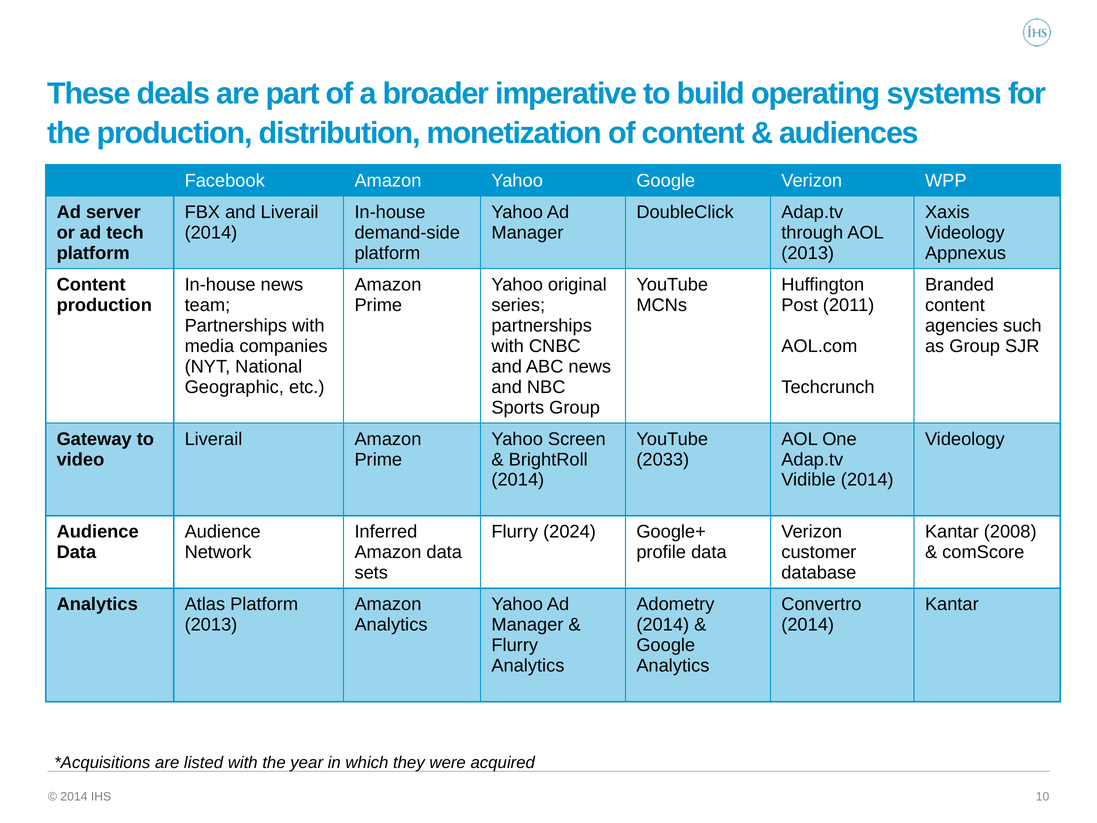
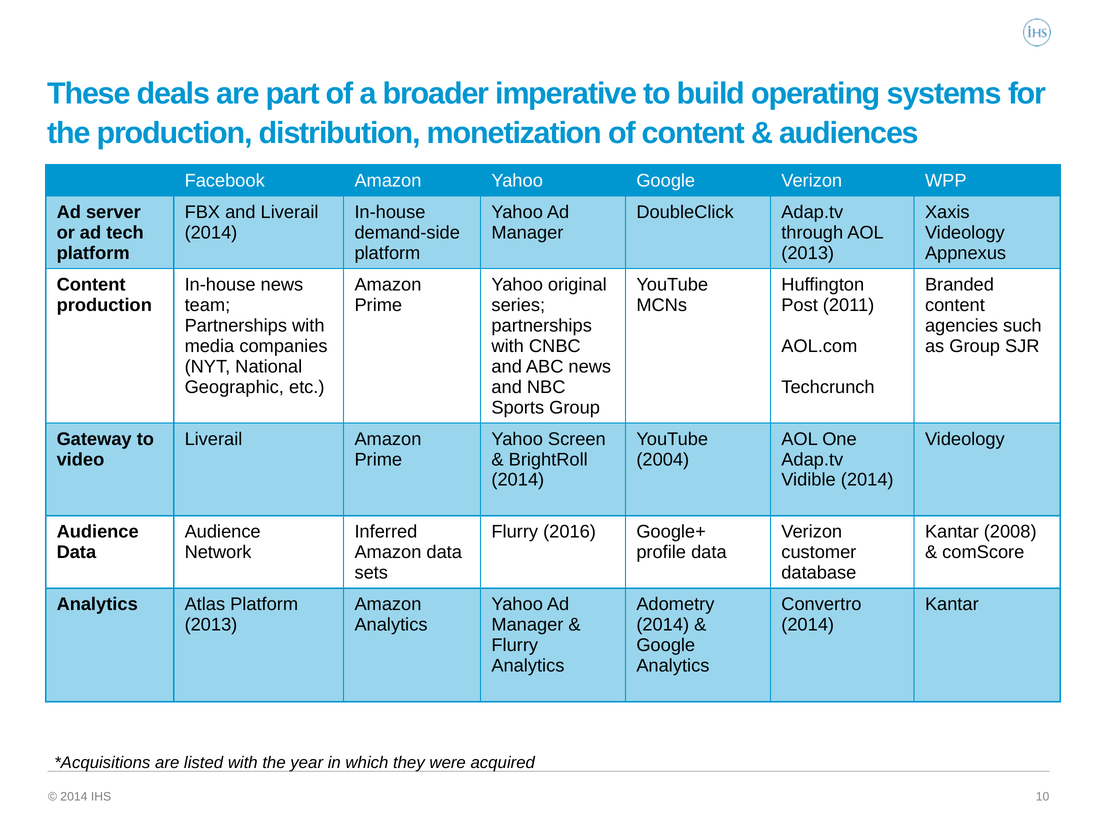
2033: 2033 -> 2004 (663, 459)
2024: 2024 -> 2016 (570, 532)
